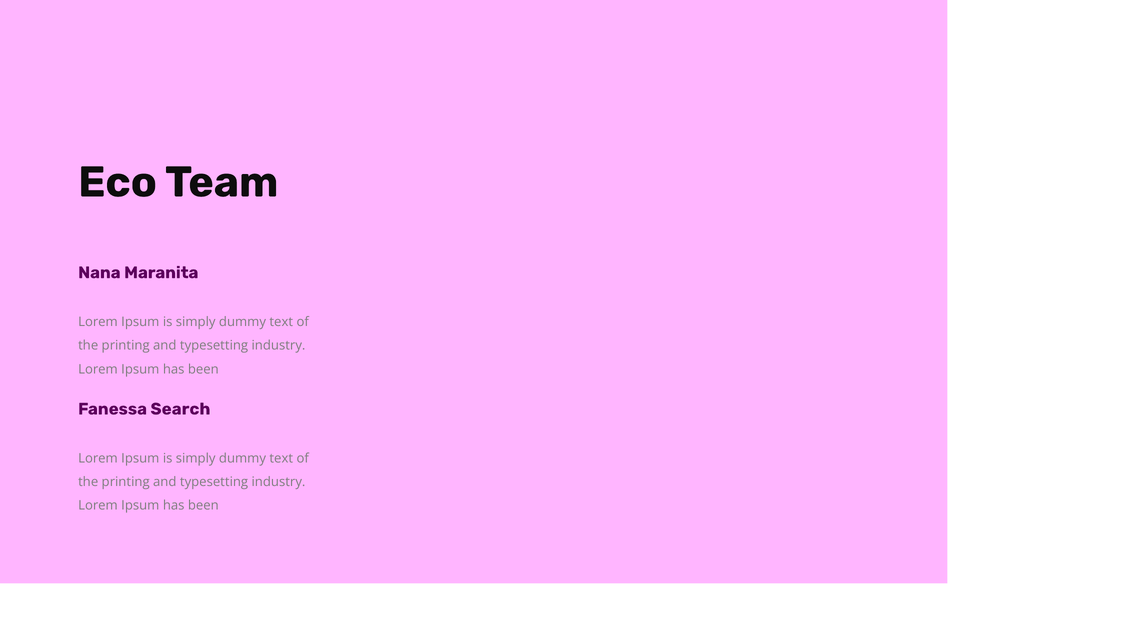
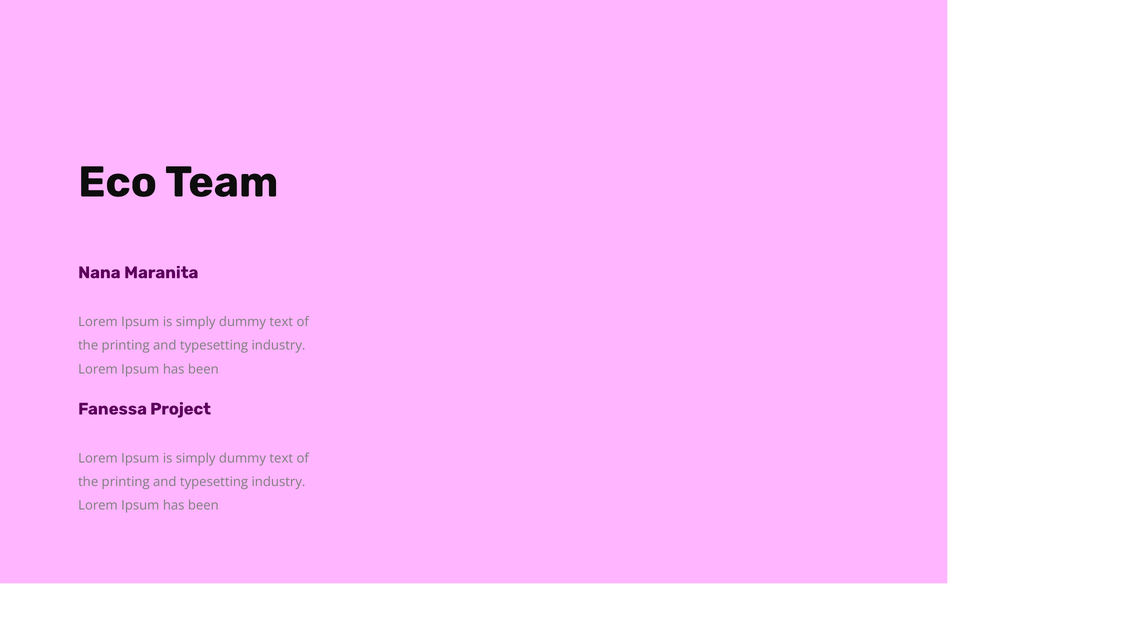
Search: Search -> Project (181, 409)
